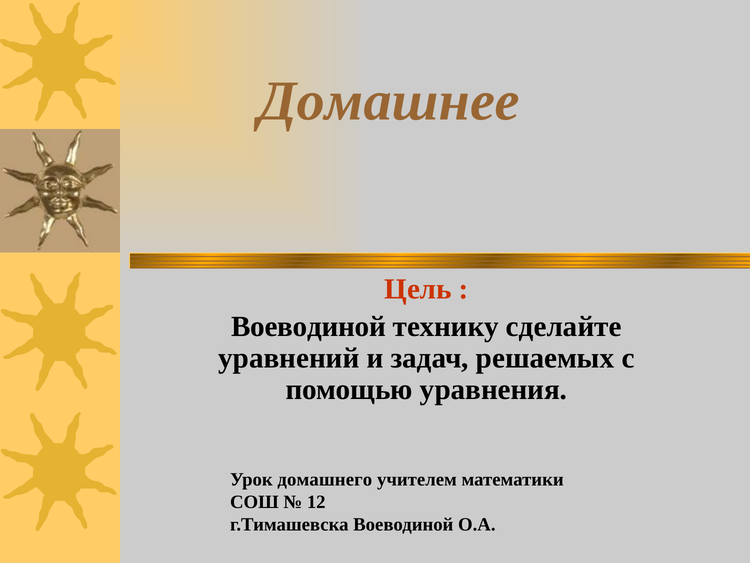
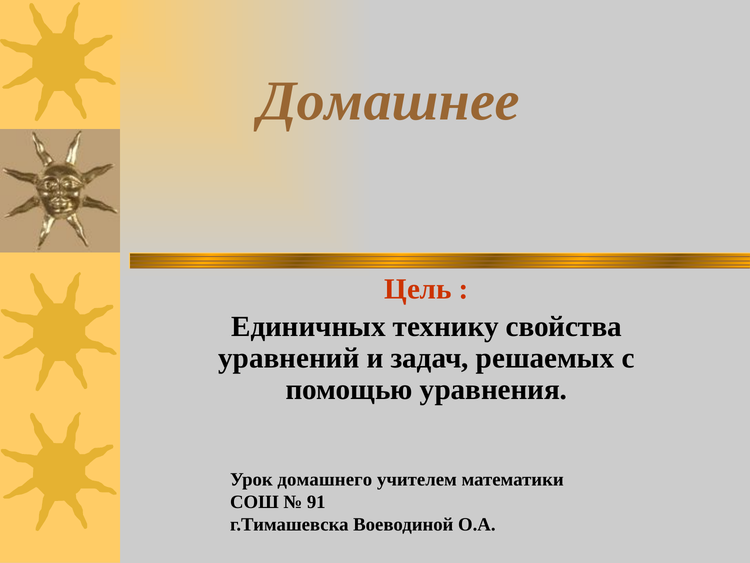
Воеводиной: Воеводиной -> Единичных (308, 326)
сделайте: сделайте -> свойства (564, 326)
12: 12 -> 91 (316, 502)
